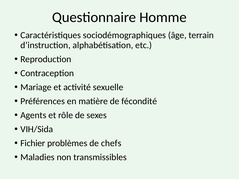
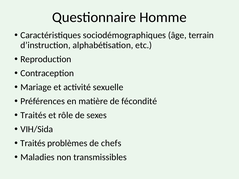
Agents: Agents -> Traités (33, 115)
Fichier: Fichier -> Traités (33, 143)
